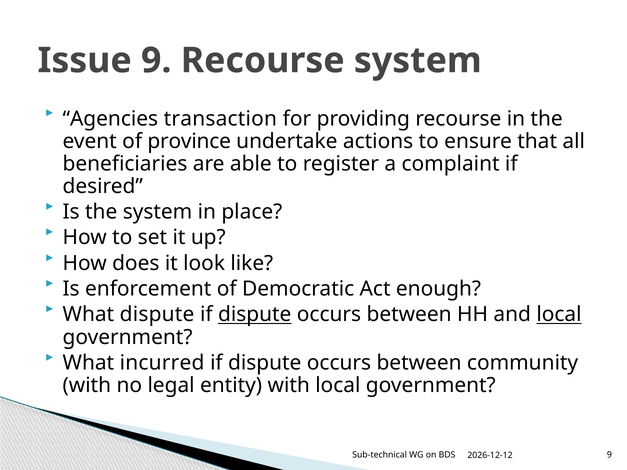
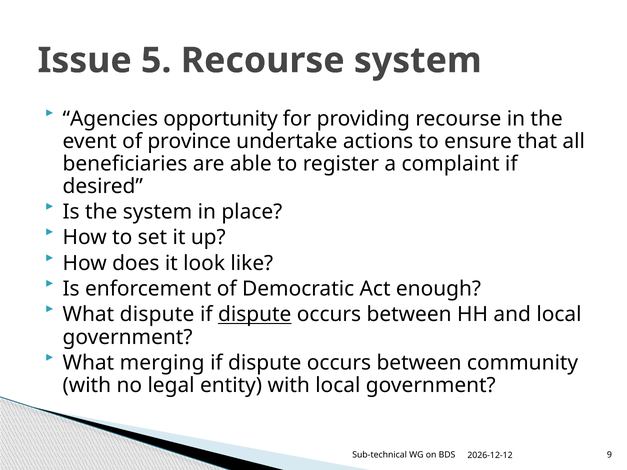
Issue 9: 9 -> 5 (156, 60)
transaction: transaction -> opportunity (221, 119)
local underline: present -> none (559, 315)
incurred: incurred -> merging (162, 363)
